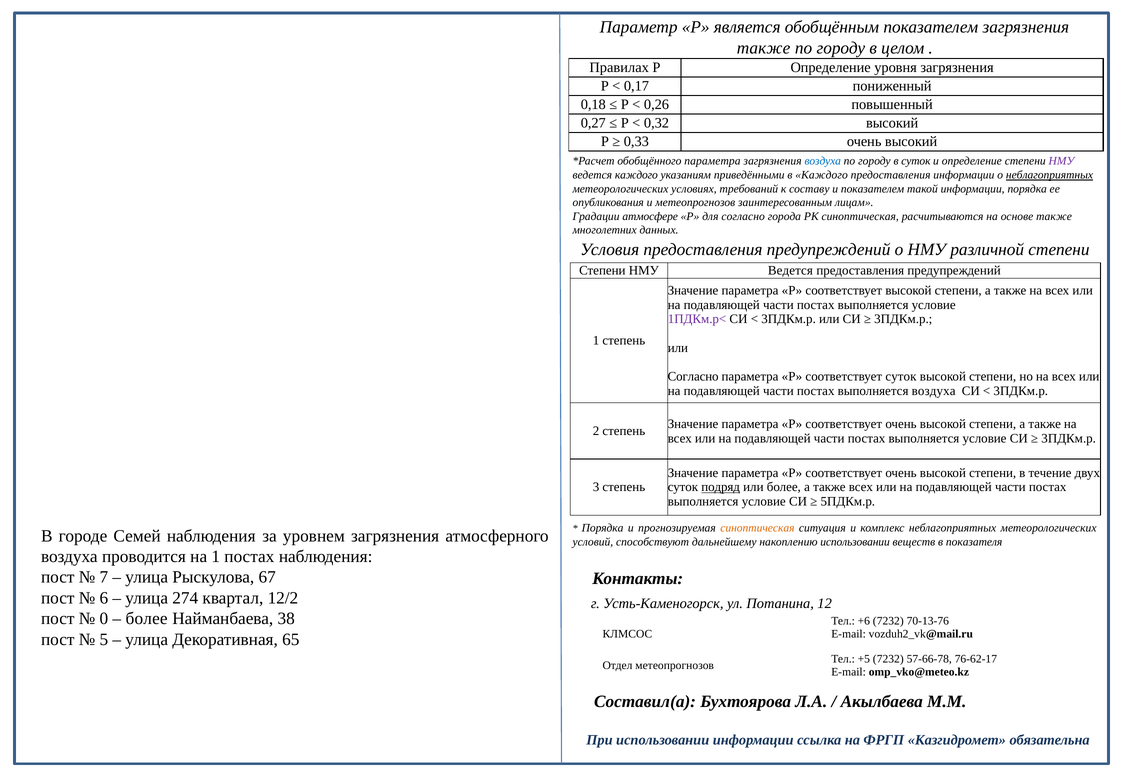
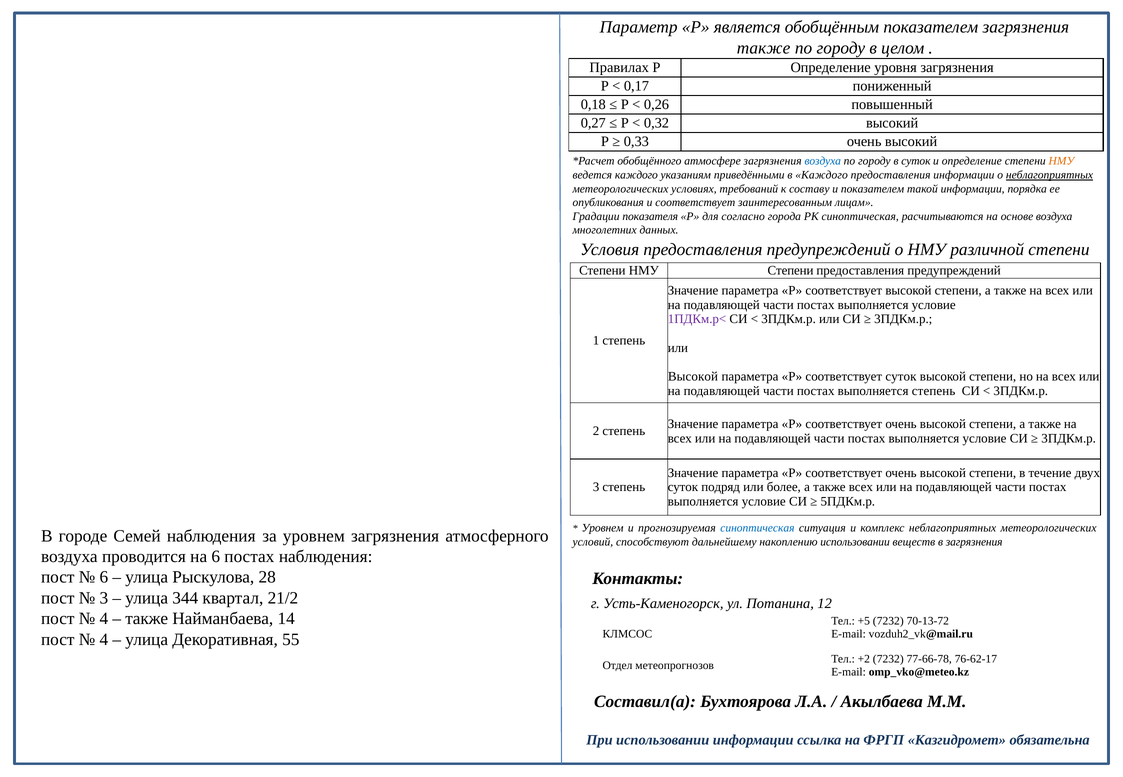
обобщённого параметра: параметра -> атмосфере (713, 161)
НМУ colour: purple -> orange (1061, 161)
и метеопрогнозов: метеопрогнозов -> соответствует (695, 203)
атмосфере: атмосфере -> показателя (650, 216)
основе также: также -> воздуха (1054, 216)
Ведется: Ведется -> Степени (791, 271)
Согласно: Согласно -> Высокой (693, 377)
выполняется воздуха: воздуха -> степень (934, 391)
подряд underline: present -> none (721, 487)
Порядка: Порядка -> Уровнем (603, 528)
синоптическая colour: orange -> blue (757, 528)
в показателя: показателя -> загрязнения (974, 542)
на 1: 1 -> 6 (216, 557)
7: 7 -> 6 (104, 578)
67: 67 -> 28 (267, 578)
6: 6 -> 3 (104, 598)
274: 274 -> 344 (185, 598)
12/2: 12/2 -> 21/2 (283, 598)
0: 0 -> 4 (104, 619)
более: более -> также (147, 619)
38: 38 -> 14 (286, 619)
+6: +6 -> +5 (864, 622)
70-13-76: 70-13-76 -> 70-13-72 (928, 622)
5: 5 -> 4 (104, 640)
65: 65 -> 55 (291, 640)
+5: +5 -> +2 (864, 660)
57-66-78: 57-66-78 -> 77-66-78 (929, 660)
